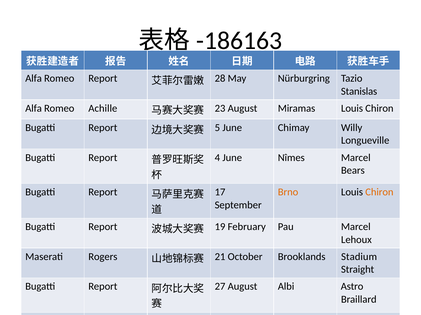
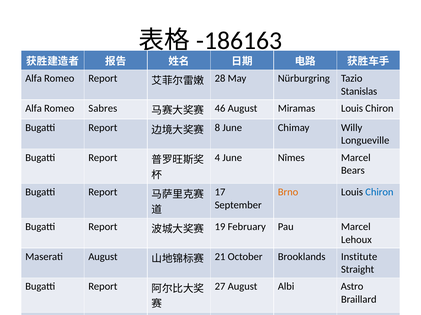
Romeo Achille: Achille -> Sabres (103, 109)
23: 23 -> 46 (220, 109)
5: 5 -> 8 (217, 128)
Chiron colour: orange -> blue (379, 193)
Maserati Rogers: Rogers -> August (103, 257)
Stadium: Stadium -> Institute (359, 257)
